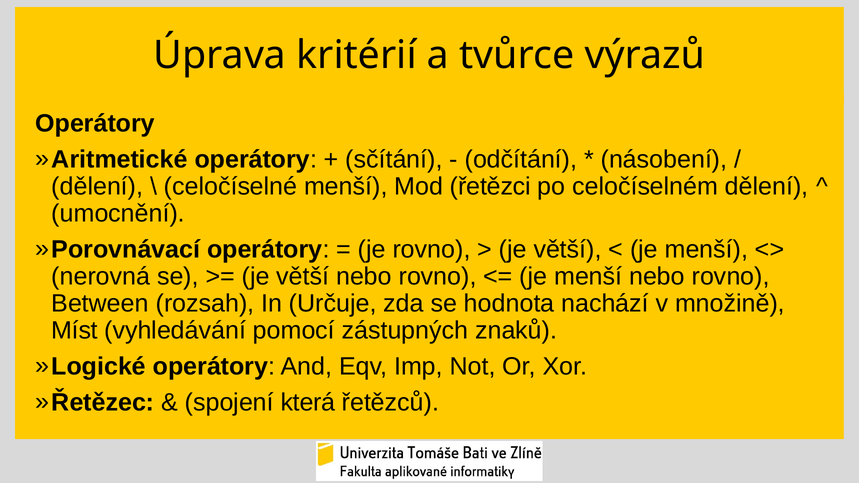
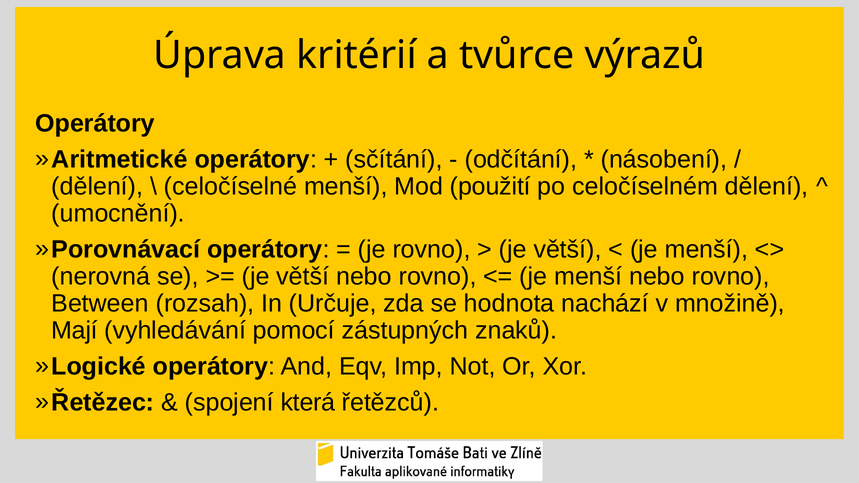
řetězci: řetězci -> použití (490, 187)
Míst: Míst -> Mají (75, 331)
